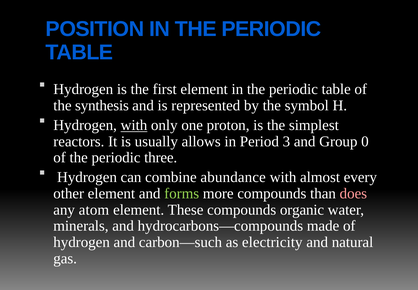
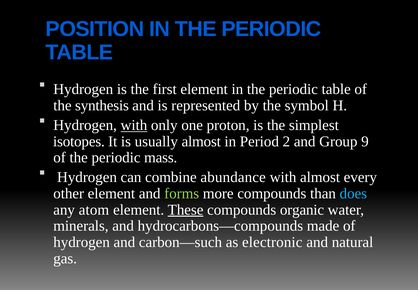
reactors: reactors -> isotopes (79, 141)
usually allows: allows -> almost (201, 141)
3: 3 -> 2 (286, 141)
0: 0 -> 9 (365, 141)
three: three -> mass (161, 157)
does colour: pink -> light blue (353, 193)
These underline: none -> present (186, 209)
electricity: electricity -> electronic (272, 242)
